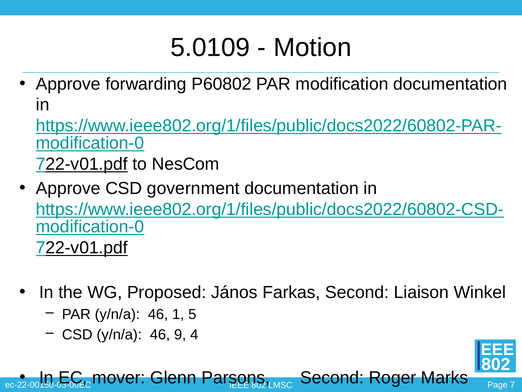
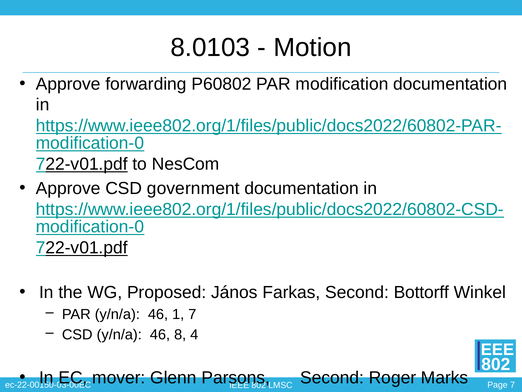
5.0109: 5.0109 -> 8.0103 (210, 48)
Liaison: Liaison -> Bottorff (421, 292)
1 5: 5 -> 7 (192, 314)
9: 9 -> 8 (180, 334)
